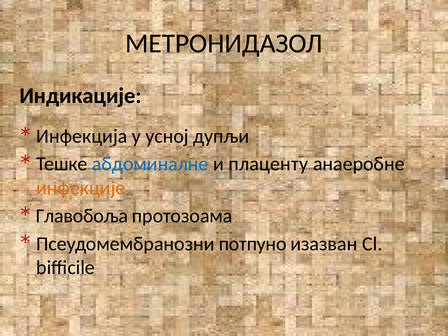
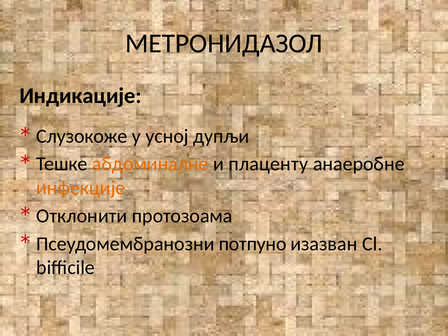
Инфекција: Инфекција -> Слузокоже (82, 136)
абдоминалне colour: blue -> orange (150, 164)
Главобоља: Главобоља -> Отклонити (82, 216)
